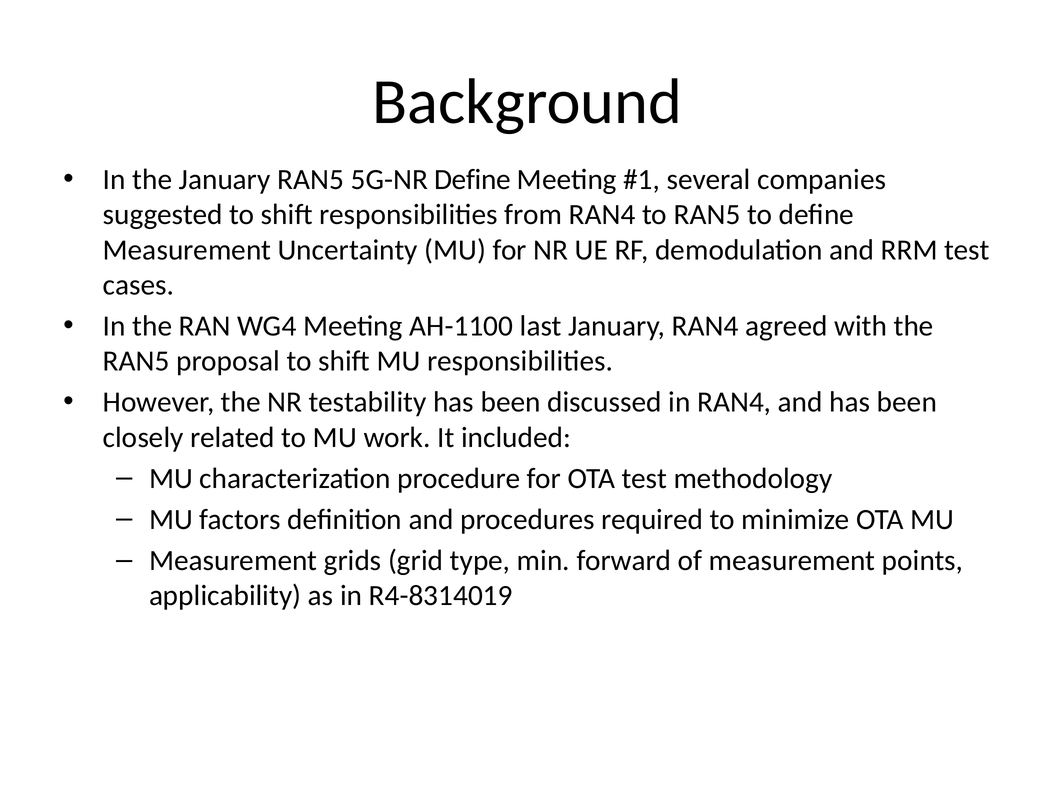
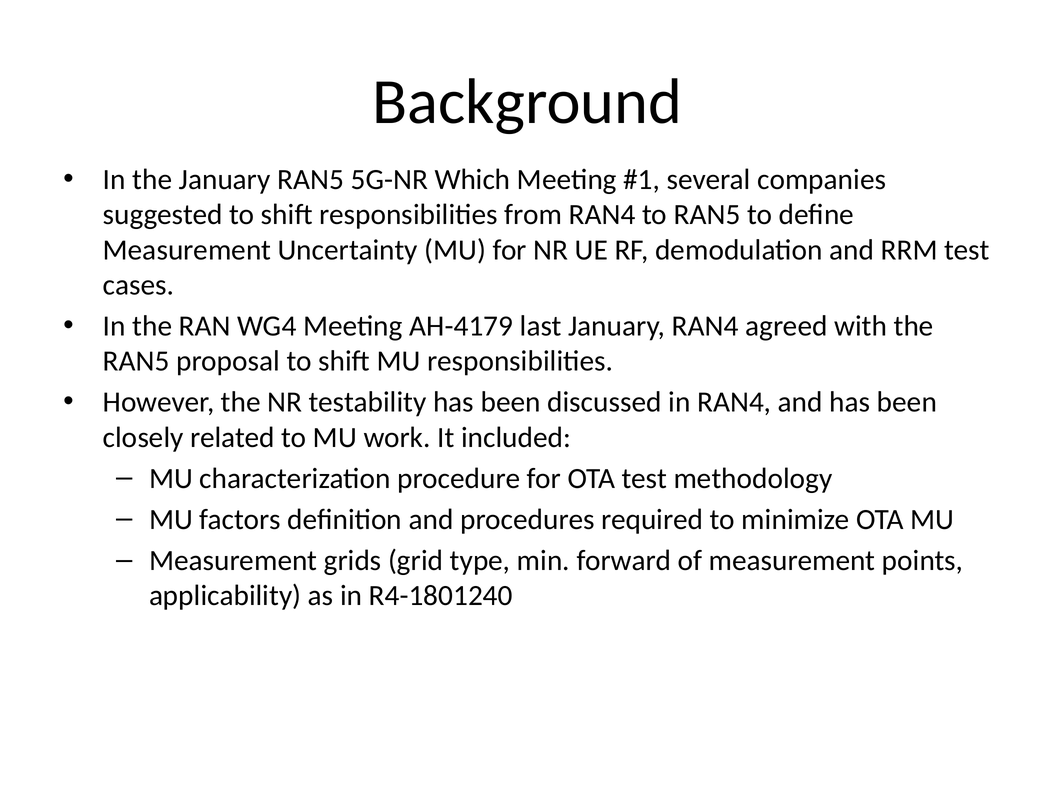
5G-NR Define: Define -> Which (473, 180)
AH-1100: AH-1100 -> AH-4179 (461, 326)
R4-8314019: R4-8314019 -> R4-1801240 (441, 596)
